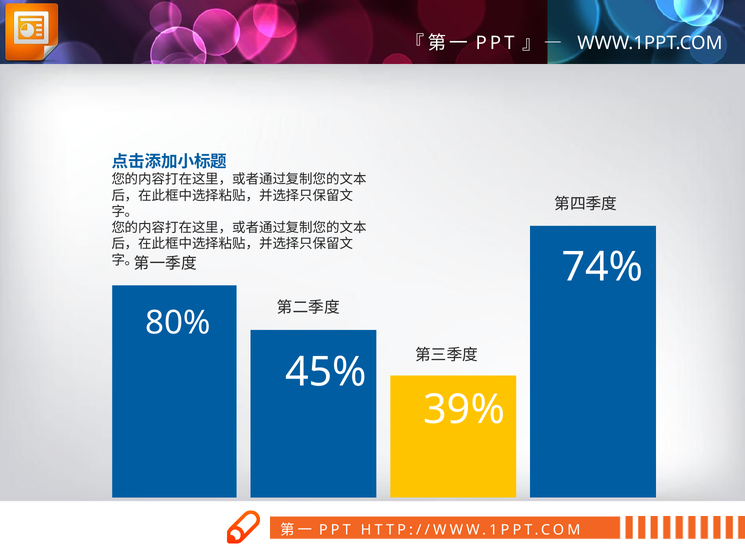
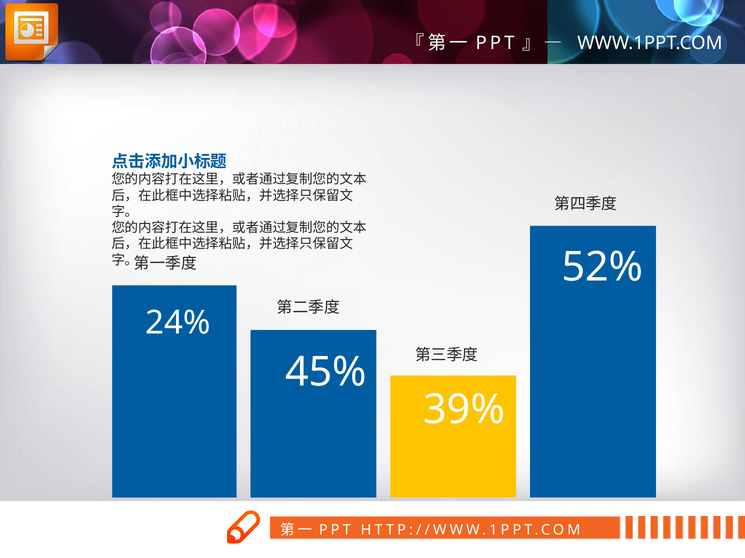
74%: 74% -> 52% (602, 267)
80%: 80% -> 24% (178, 323)
